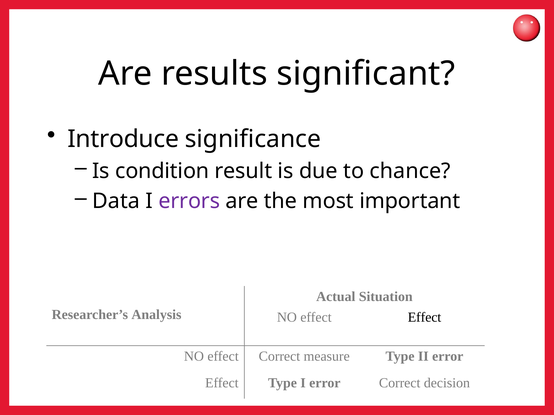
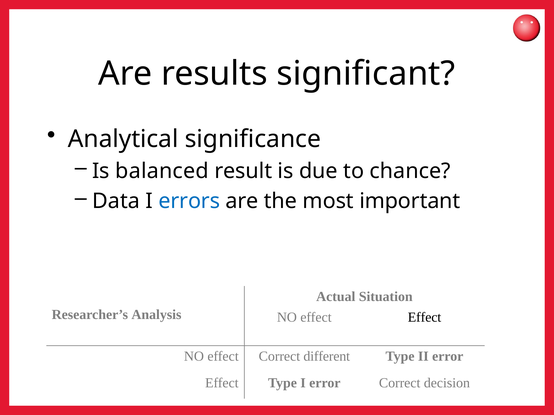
Introduce: Introduce -> Analytical (123, 139)
condition: condition -> balanced (162, 171)
errors colour: purple -> blue (189, 201)
measure: measure -> different (327, 357)
